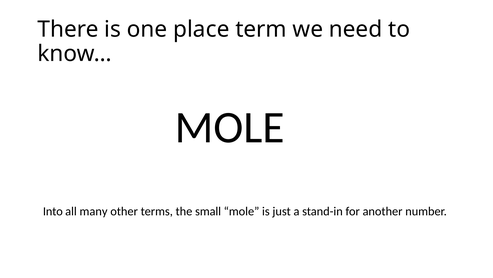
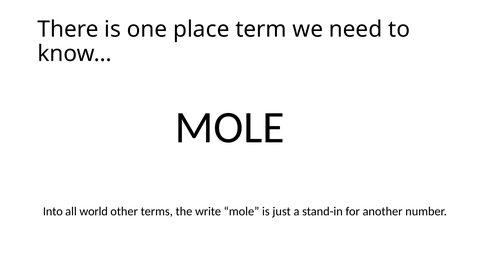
many: many -> world (94, 211)
small: small -> write (208, 211)
